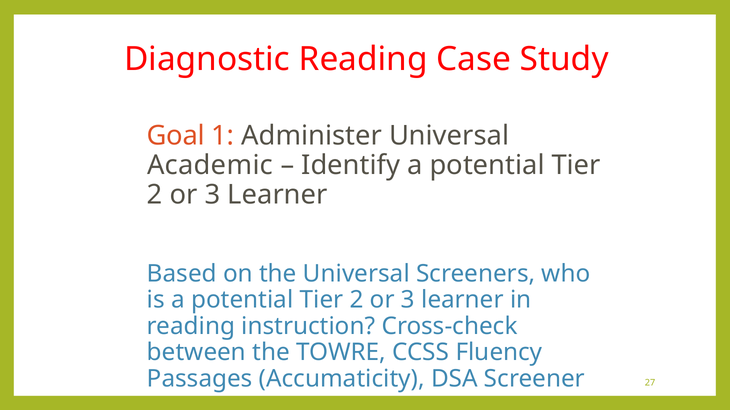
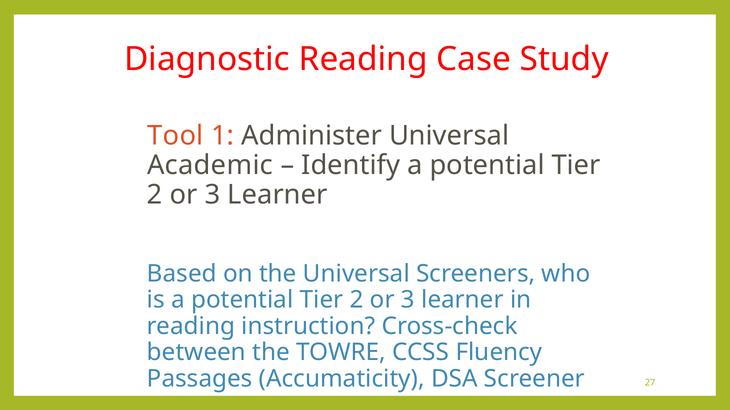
Goal: Goal -> Tool (175, 136)
